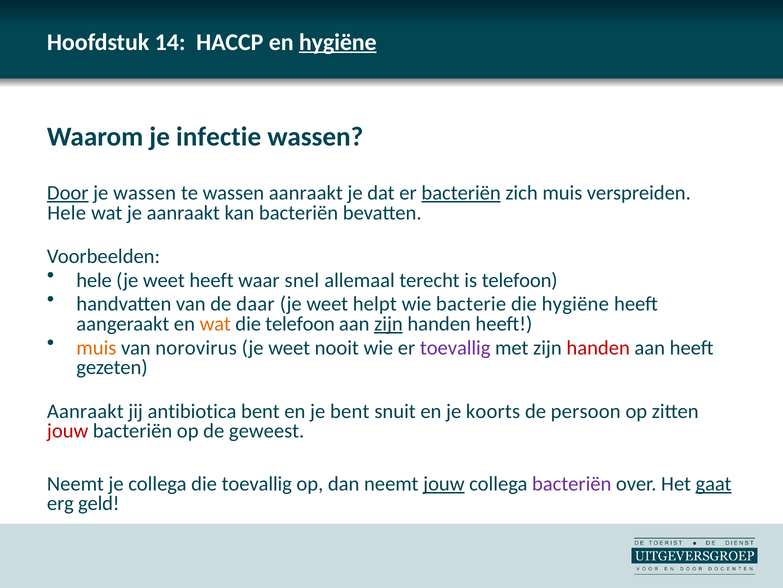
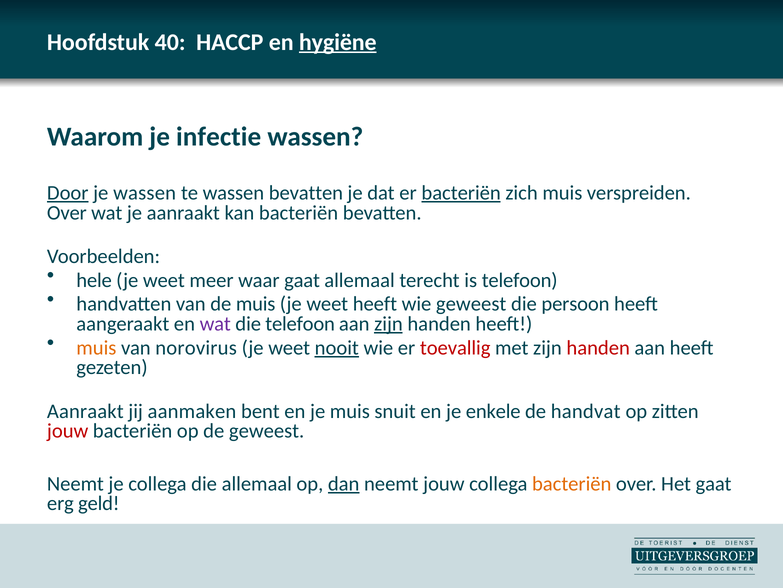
14: 14 -> 40 (170, 42)
wassen aanraakt: aanraakt -> bevatten (306, 193)
Hele: Hele -> Over (67, 213)
weet heeft: heeft -> meer (212, 280)
waar snel: snel -> gaat (302, 280)
de daar: daar -> muis (256, 304)
weet helpt: helpt -> heeft (375, 304)
wie bacterie: bacterie -> geweest (471, 304)
die hygiëne: hygiëne -> persoon (575, 304)
wat colour: orange -> purple (215, 324)
nooit underline: none -> present (337, 347)
toevallig colour: purple -> red (455, 347)
antibiotica: antibiotica -> aanmaken (192, 411)
je bent: bent -> muis (350, 411)
koorts: koorts -> enkele (493, 411)
persoon: persoon -> handvat (586, 411)
die toevallig: toevallig -> allemaal (257, 483)
dan underline: none -> present (344, 483)
jouw underline: present -> none (444, 483)
bacteriën colour: purple -> orange (572, 483)
gaat underline: present -> none (714, 483)
